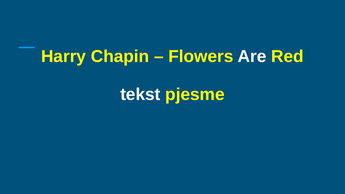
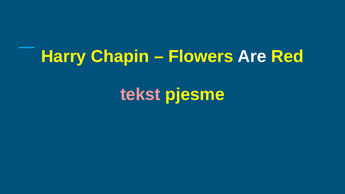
tekst colour: white -> pink (140, 95)
